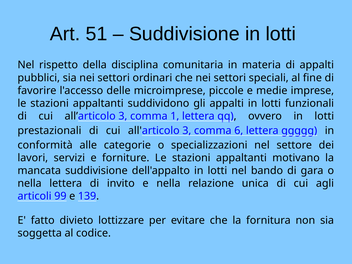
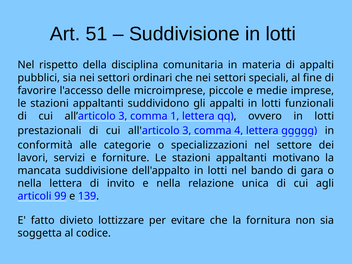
6: 6 -> 4 (239, 131)
